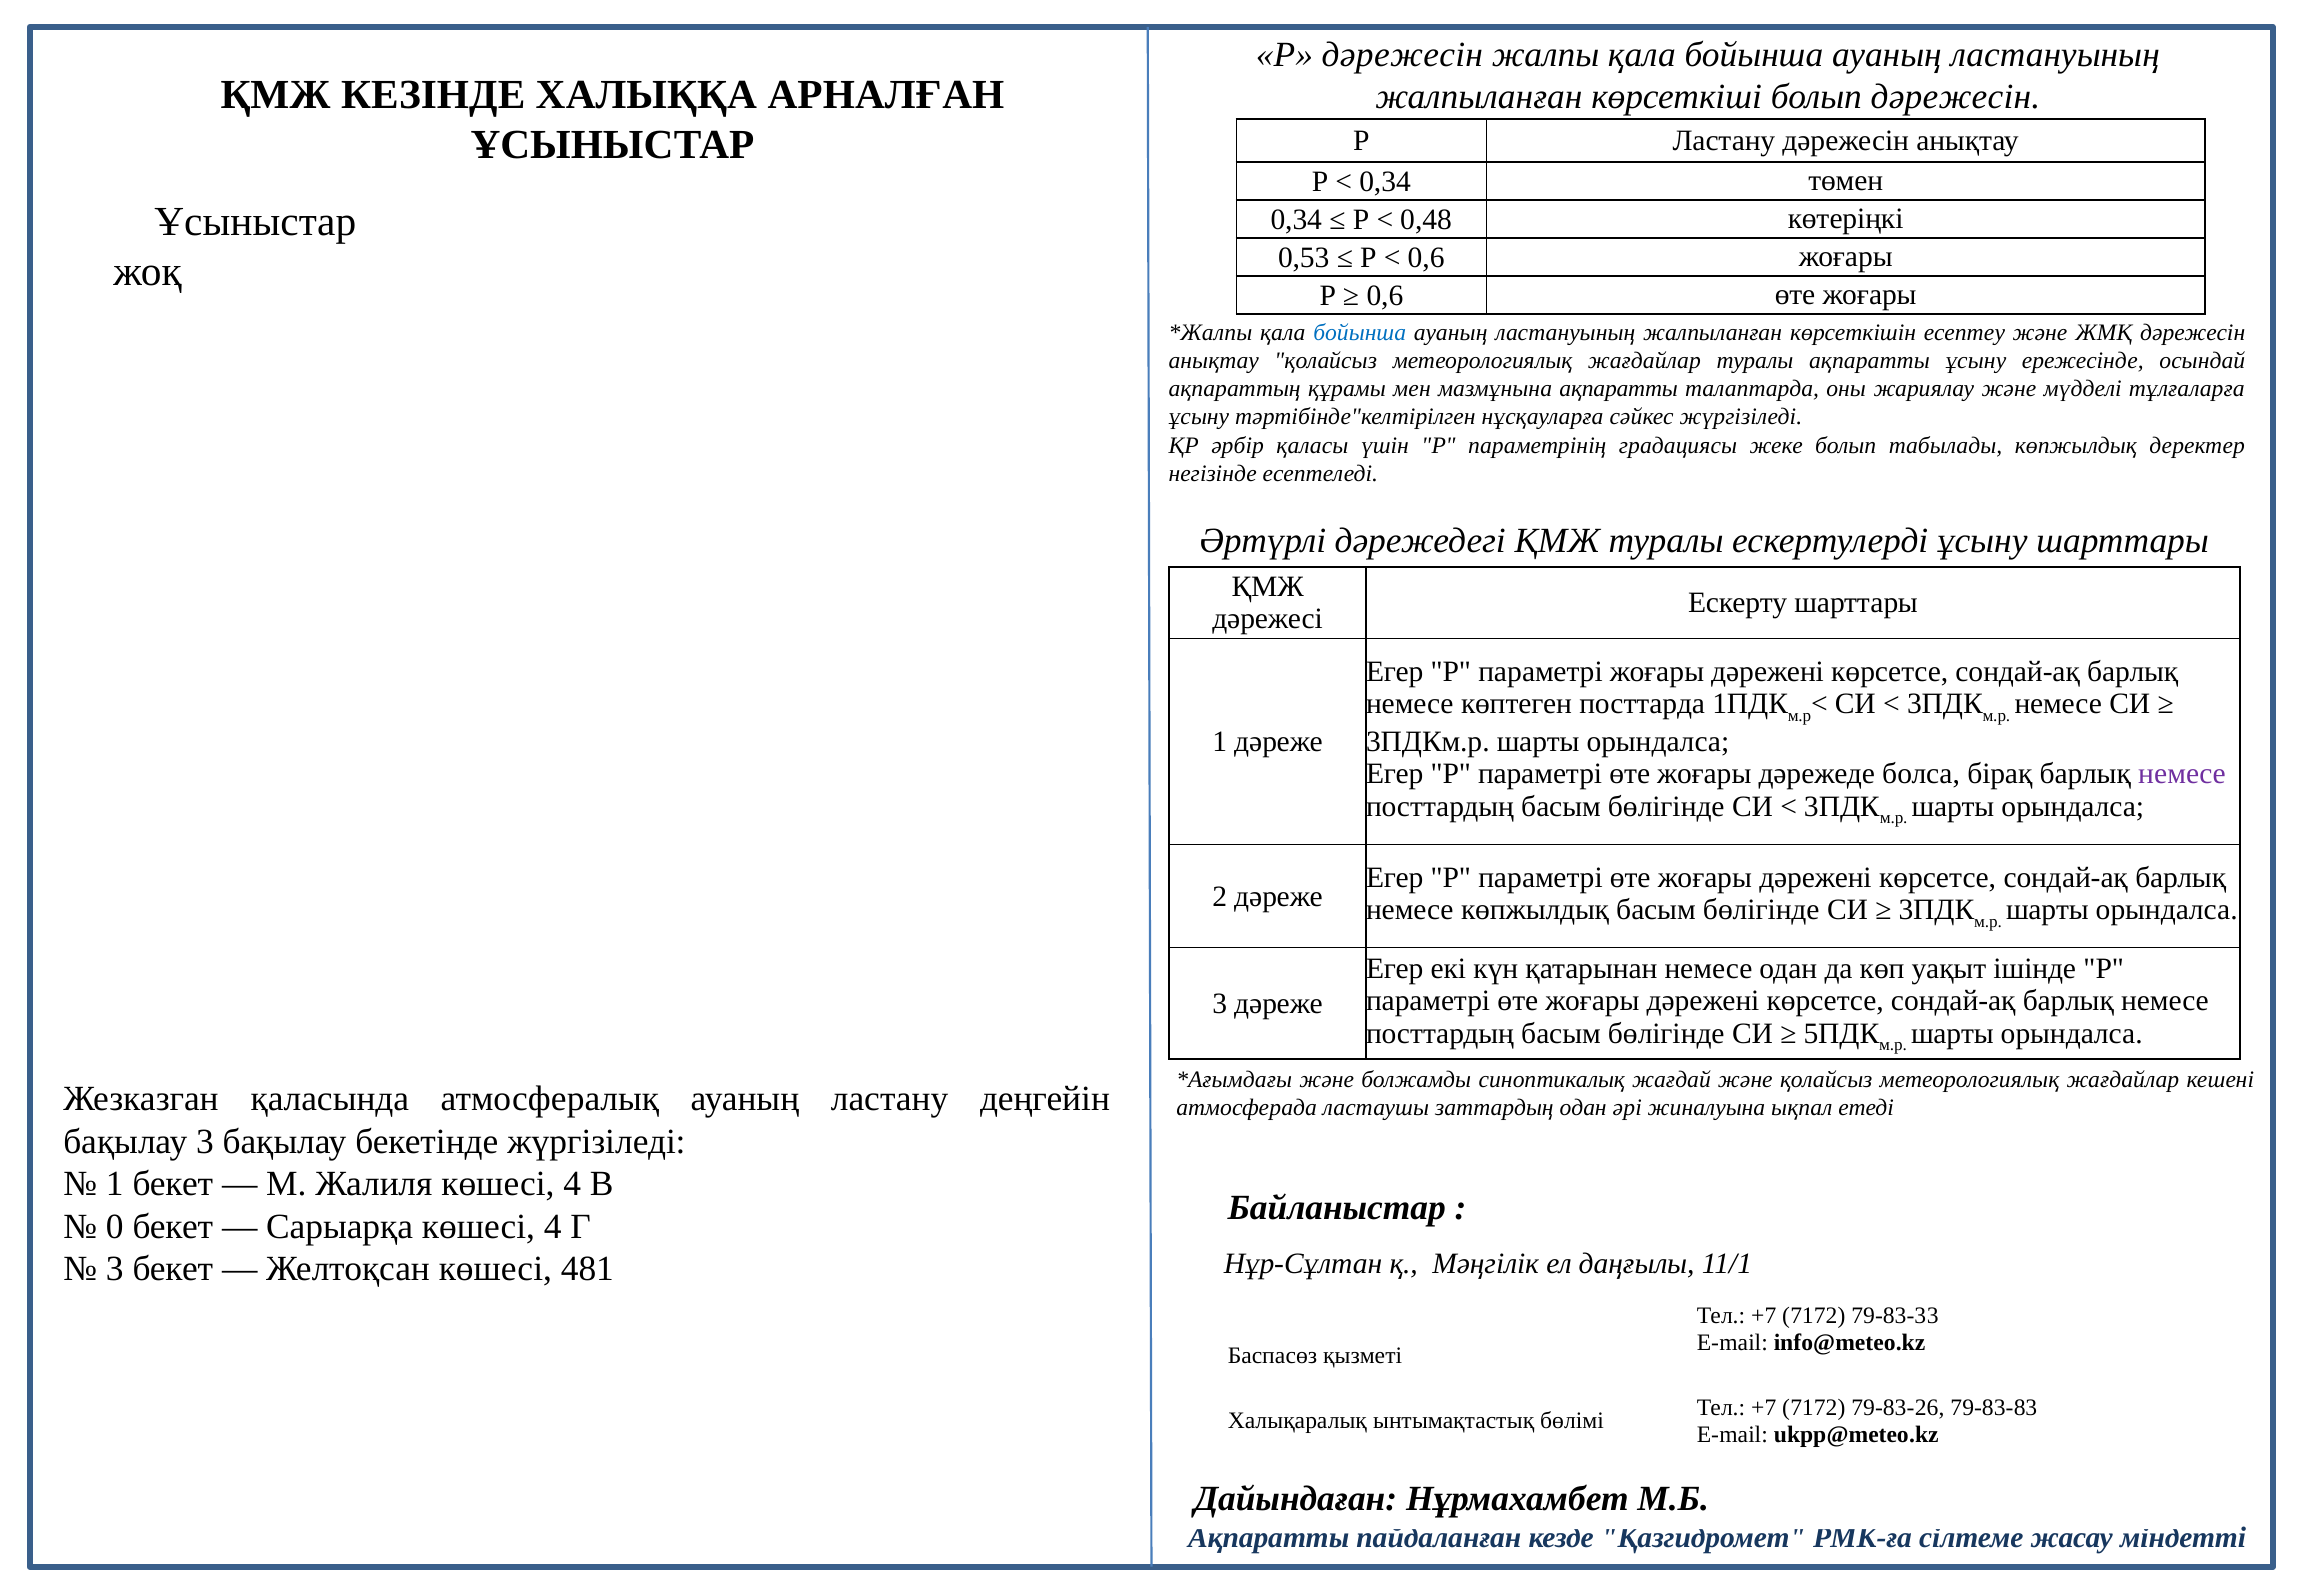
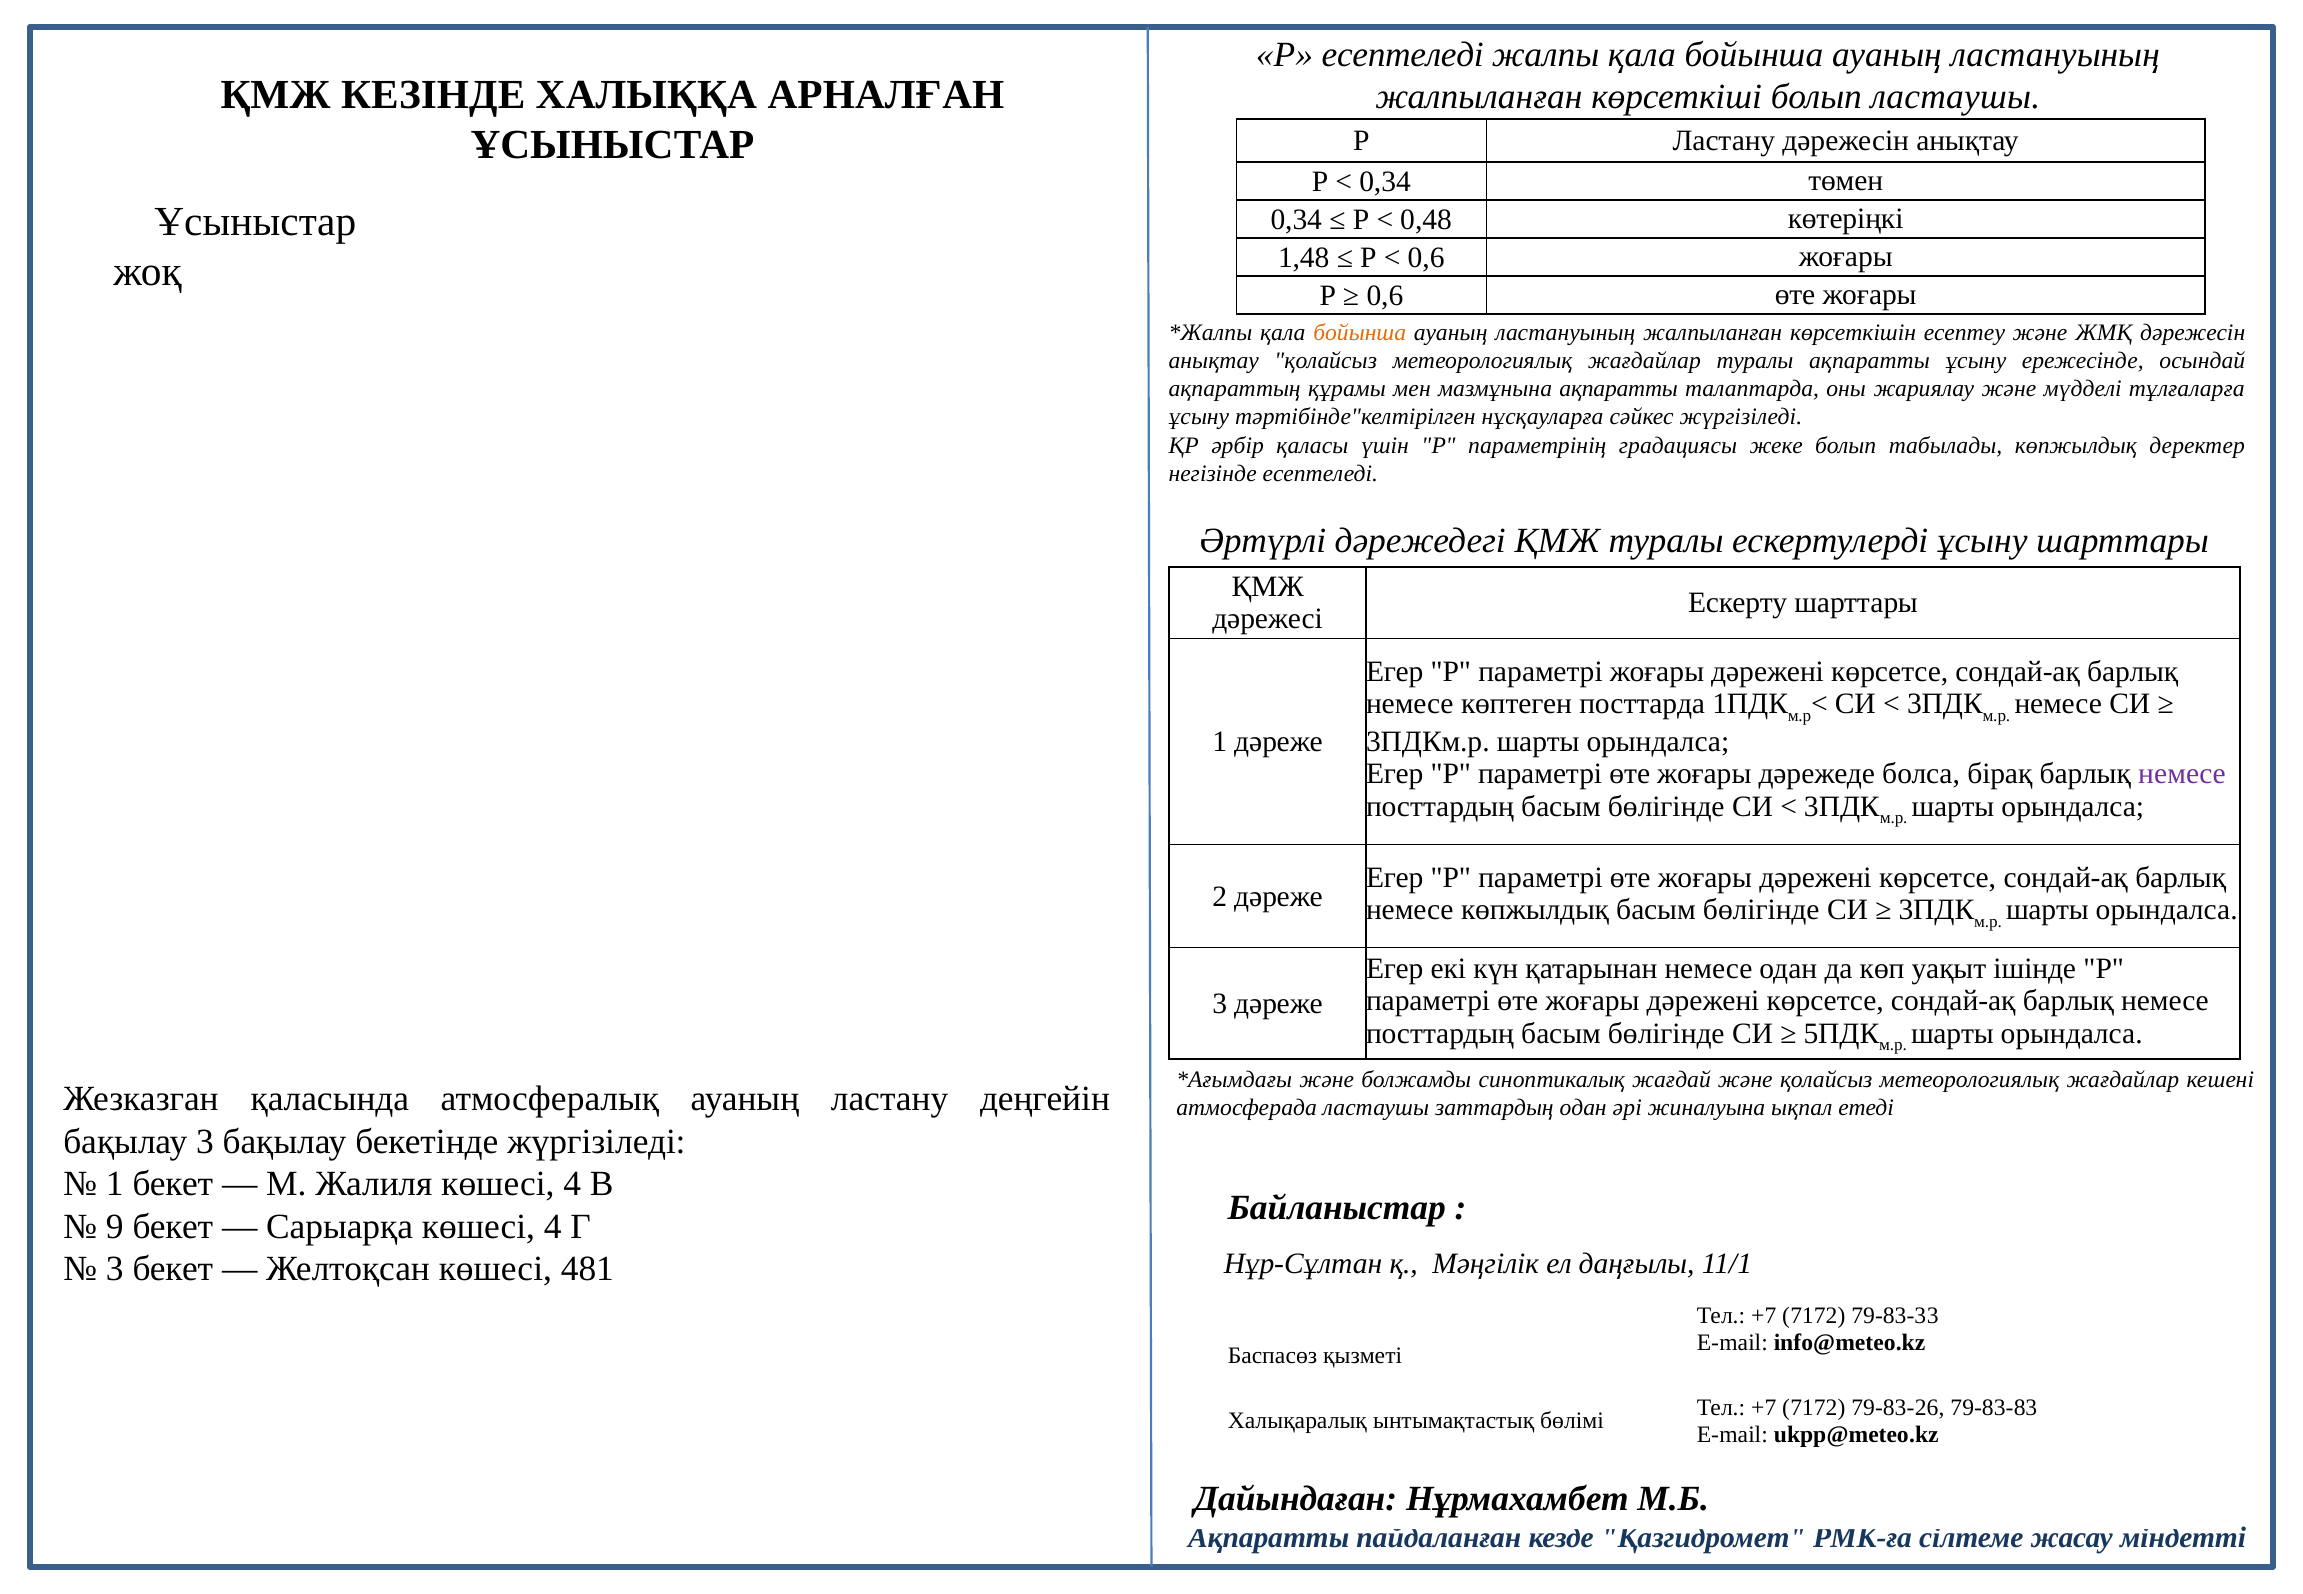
Р дәрежесін: дәрежесін -> есептеледі (1403, 55)
болып дәрежесін: дәрежесін -> ластаушы (1955, 97)
0,53: 0,53 -> 1,48 (1304, 258)
бойынша colour: blue -> orange (1360, 332)
0: 0 -> 9 (115, 1227)
